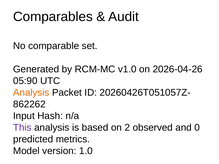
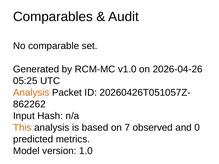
05:90: 05:90 -> 05:25 (25, 81)
This colour: purple -> orange (22, 128)
2: 2 -> 7 (127, 128)
